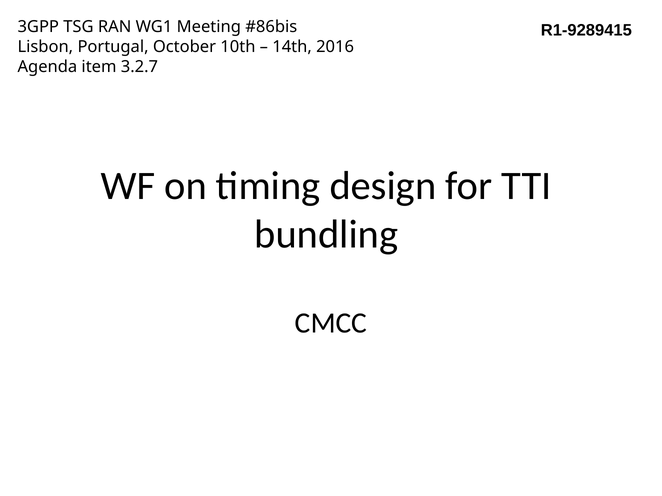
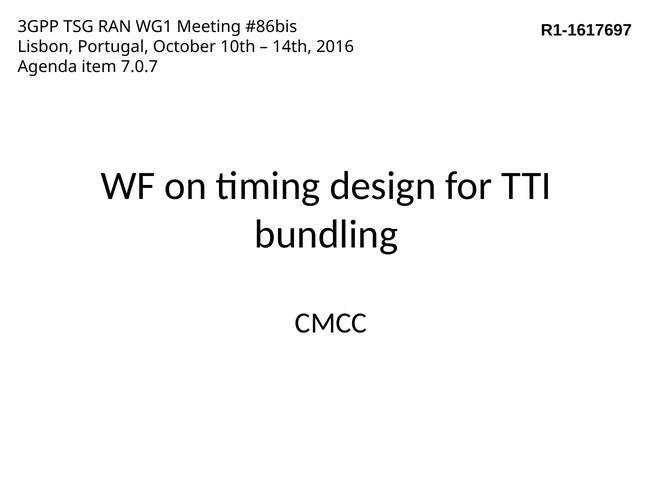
R1-9289415: R1-9289415 -> R1-1617697 (586, 30)
3.2.7: 3.2.7 -> 7.0.7 (139, 67)
